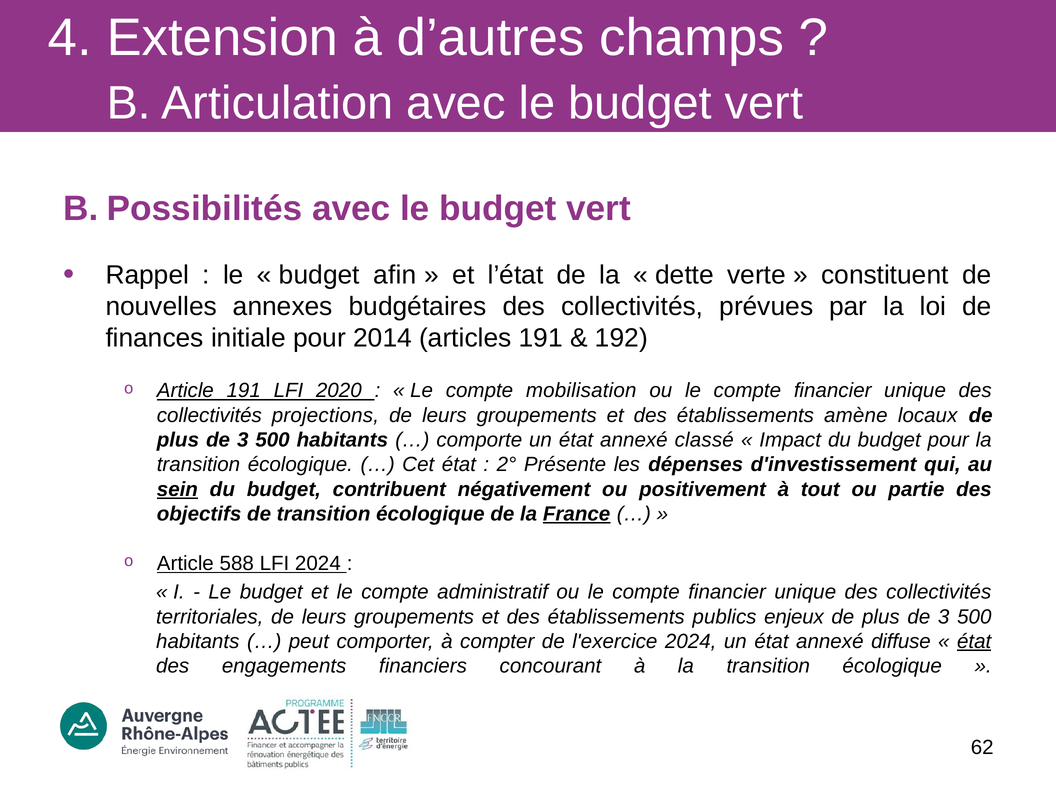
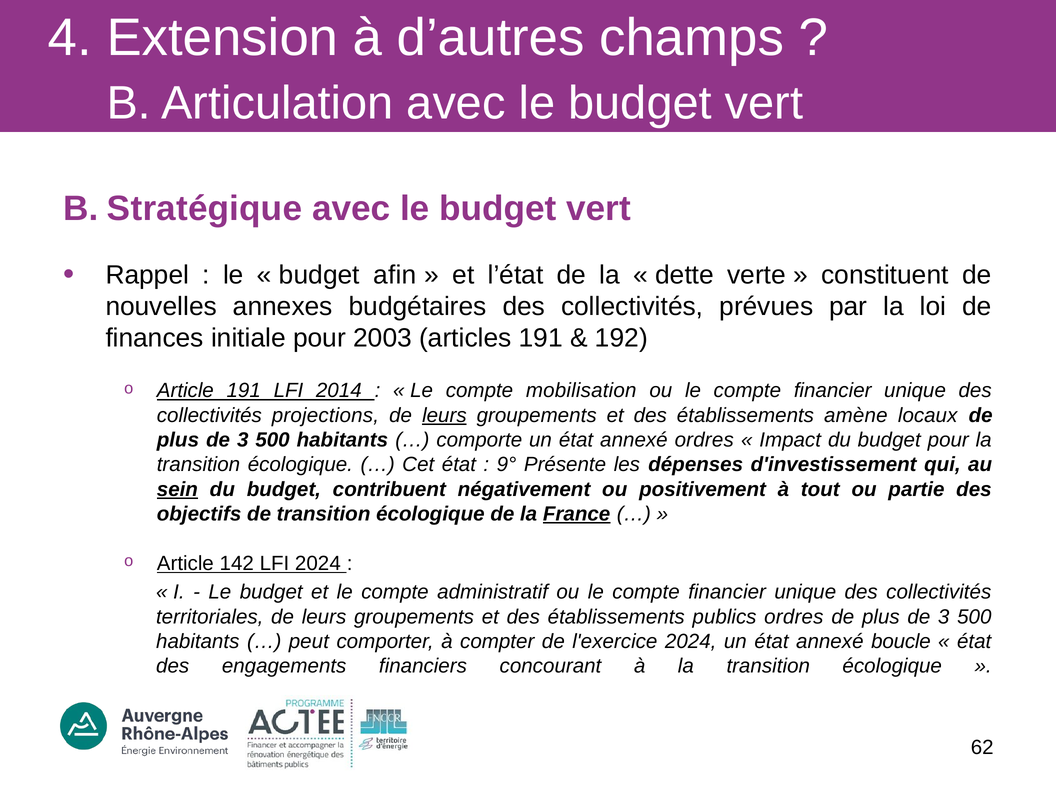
Possibilités: Possibilités -> Stratégique (205, 209)
2014: 2014 -> 2003 (383, 338)
2020: 2020 -> 2014 (339, 391)
leurs underline: none -> present (444, 415)
annexé classé: classé -> ordres (704, 440)
2°: 2° -> 9° (506, 465)
588: 588 -> 142 (237, 563)
publics enjeux: enjeux -> ordres (794, 617)
diffuse: diffuse -> boucle (901, 641)
état underline: present -> none (974, 641)
